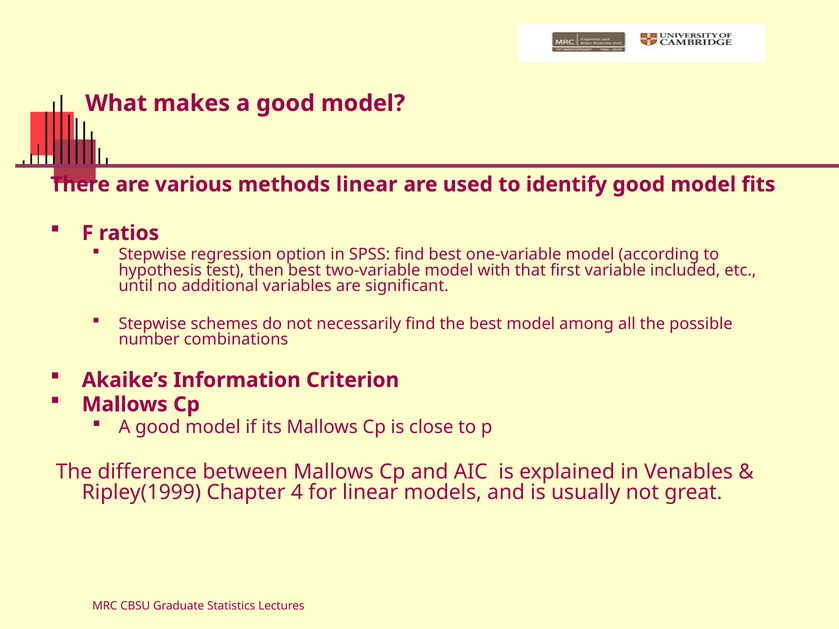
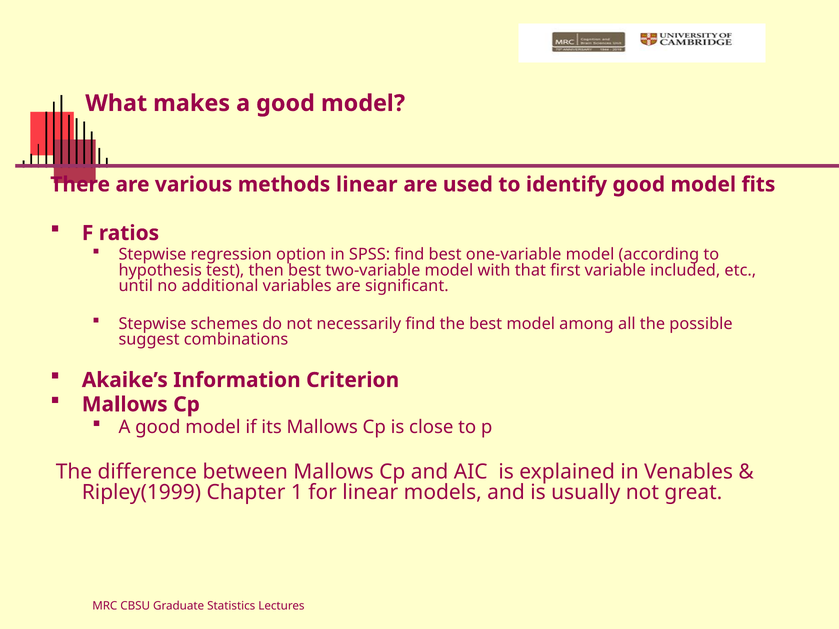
number: number -> suggest (149, 339)
4: 4 -> 1 (297, 492)
